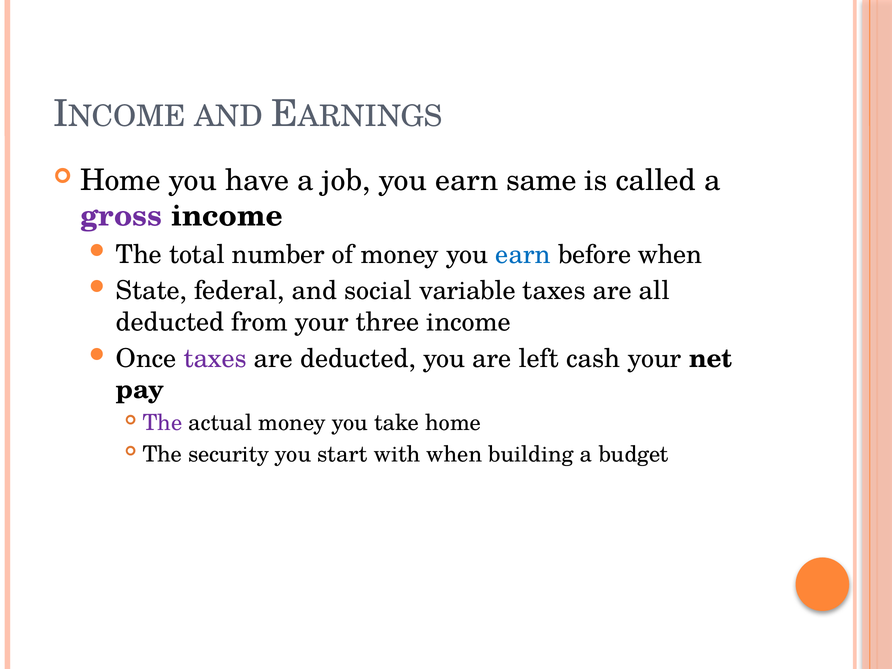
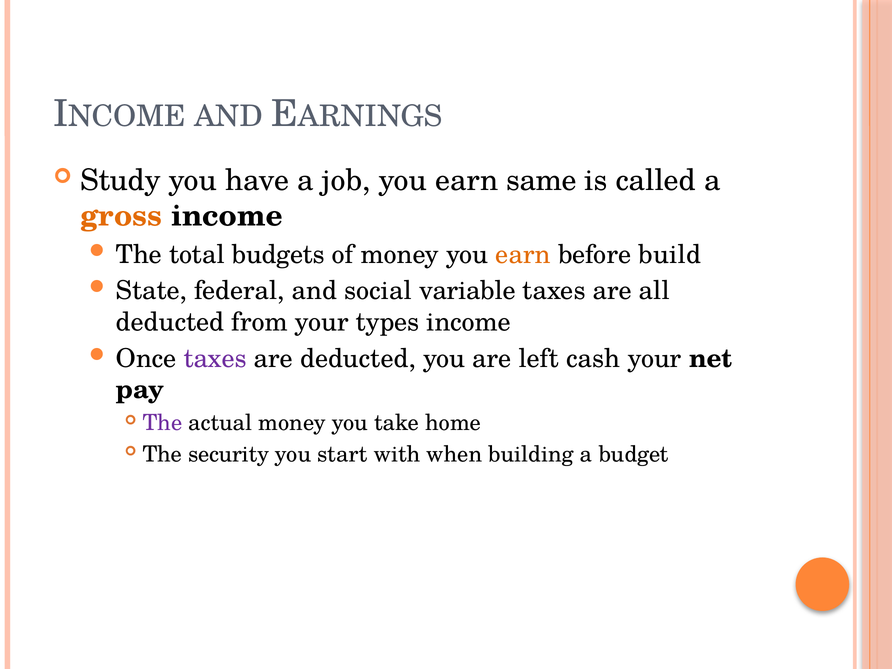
Home: Home -> Study (120, 180)
gross colour: purple -> orange (121, 216)
number: number -> budgets (278, 254)
earn colour: blue -> orange (523, 254)
before when: when -> build (670, 254)
three: three -> types (388, 322)
